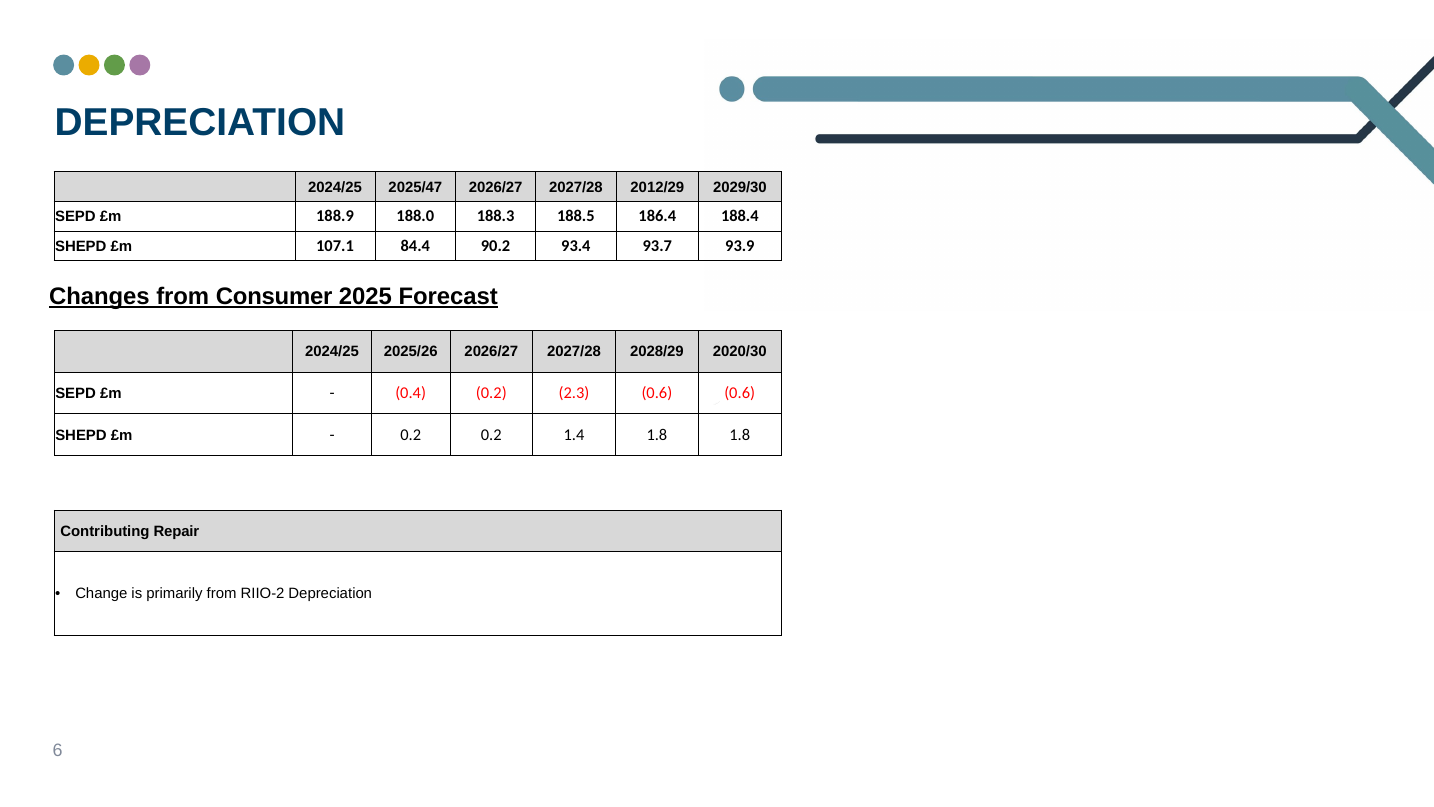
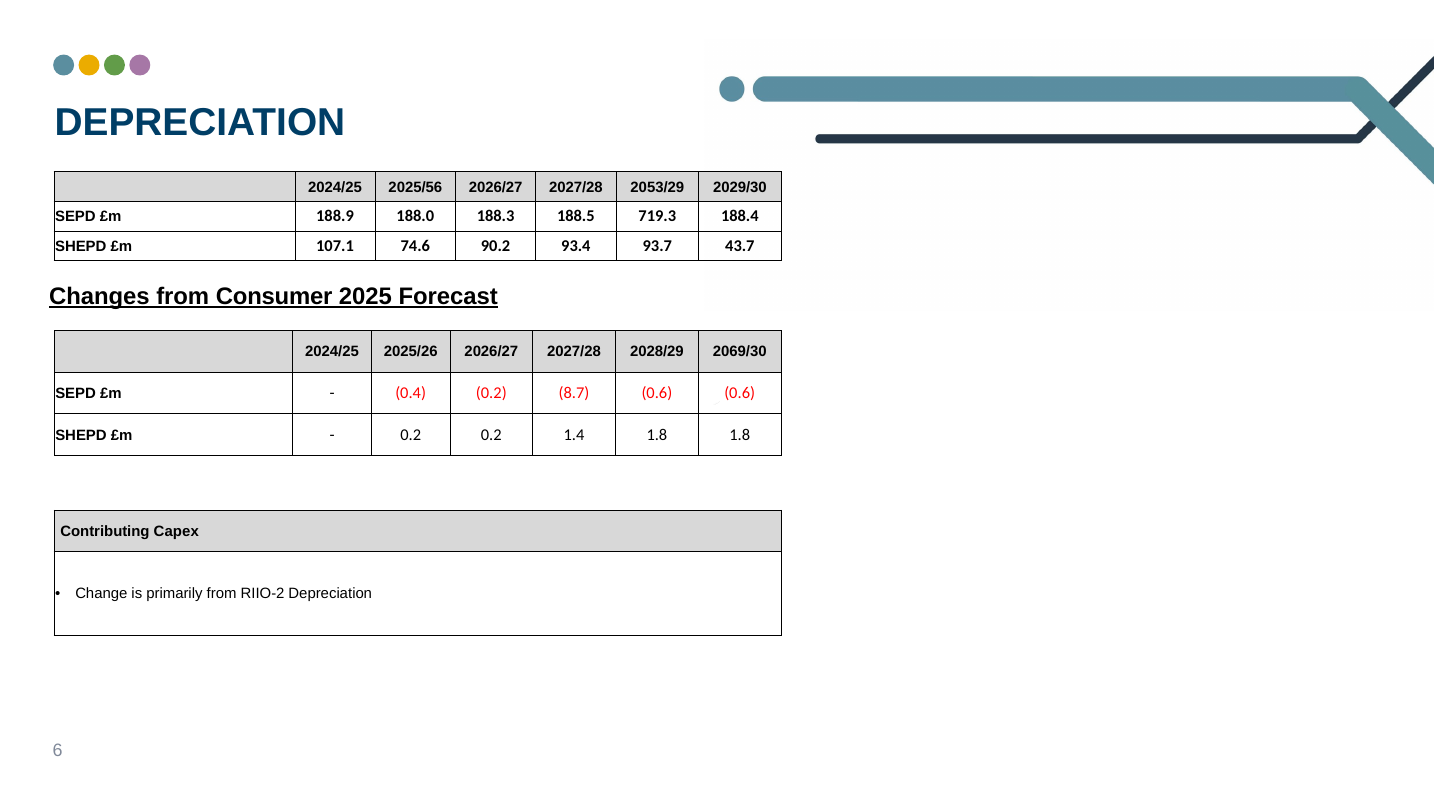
2025/47: 2025/47 -> 2025/56 (415, 187)
2012/29: 2012/29 -> 2053/29 (657, 187)
186.4: 186.4 -> 719.3 (657, 216)
84.4: 84.4 -> 74.6 (415, 246)
93.9: 93.9 -> 43.7 (740, 246)
2020/30: 2020/30 -> 2069/30 (740, 352)
2.3: 2.3 -> 8.7 (574, 393)
Repair: Repair -> Capex (176, 531)
